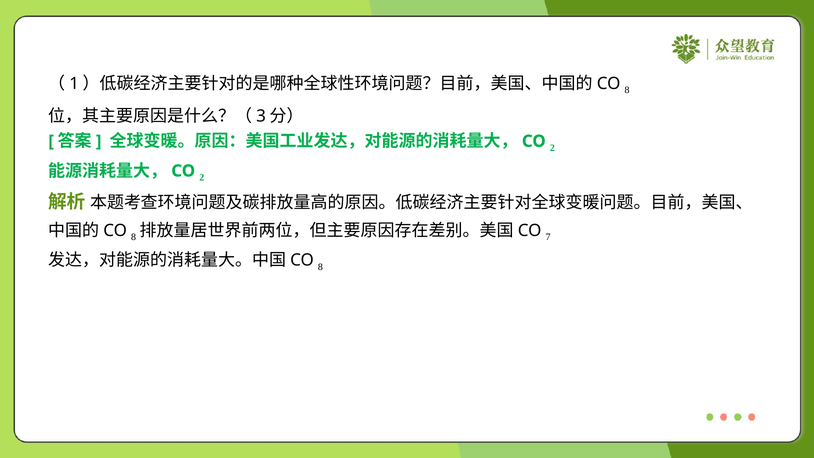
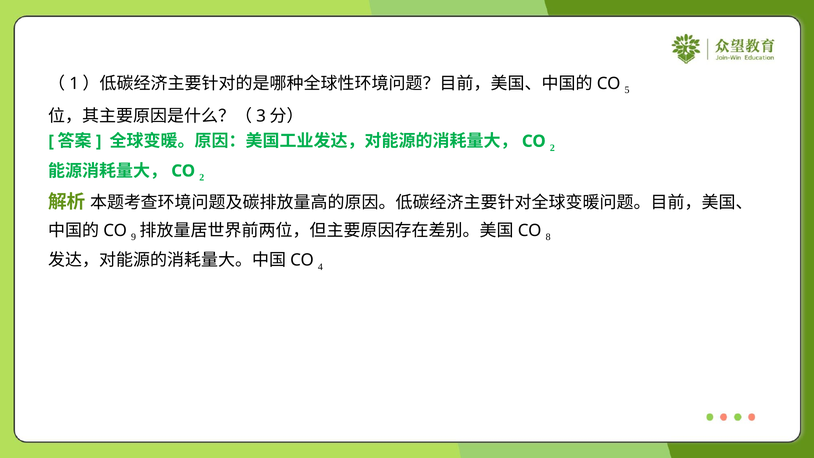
8: 8 -> 5 (627, 90)
8: 8 -> 9 (134, 237)
7: 7 -> 8 (548, 237)
8: 8 -> 4 (320, 267)
